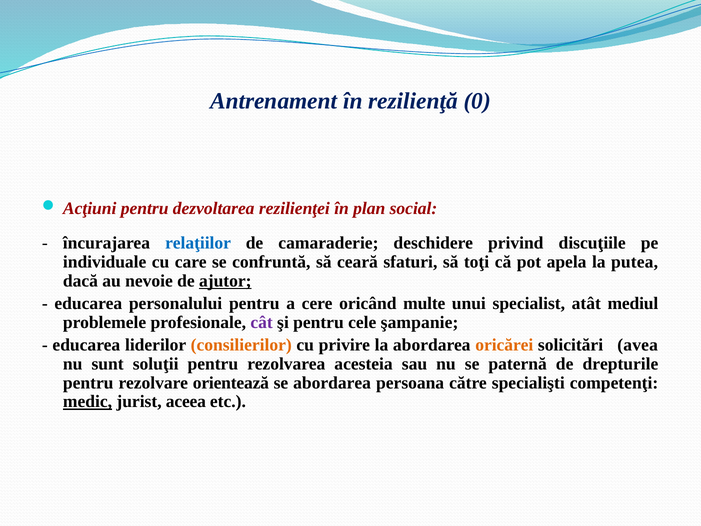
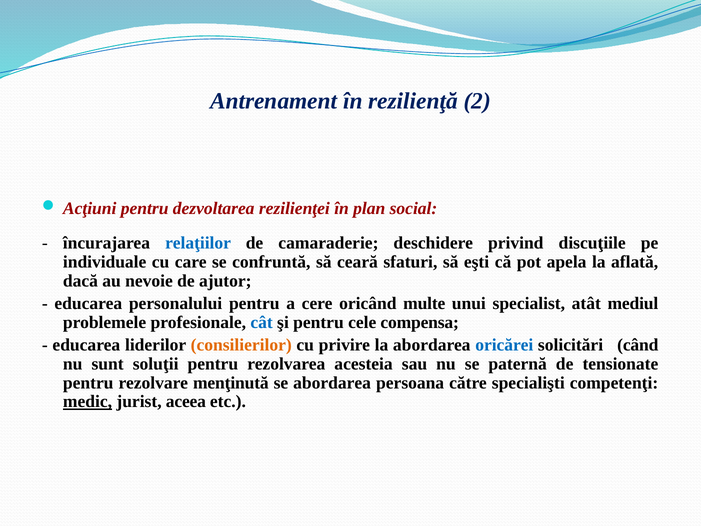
0: 0 -> 2 (477, 101)
toţi: toţi -> eşti (477, 262)
putea: putea -> aflată (635, 262)
ajutor underline: present -> none (225, 281)
cât colour: purple -> blue (262, 322)
şampanie: şampanie -> compensa (420, 322)
oricărei colour: orange -> blue (504, 345)
avea: avea -> când (638, 345)
drepturile: drepturile -> tensionate (620, 364)
orientează: orientează -> menţinută (231, 383)
